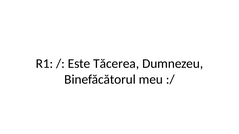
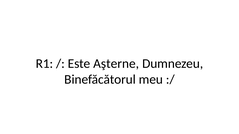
Tăcerea: Tăcerea -> Aşterne (116, 64)
